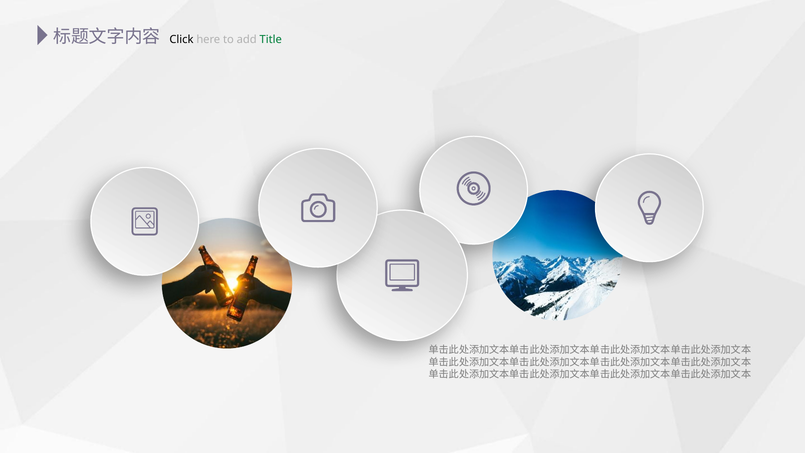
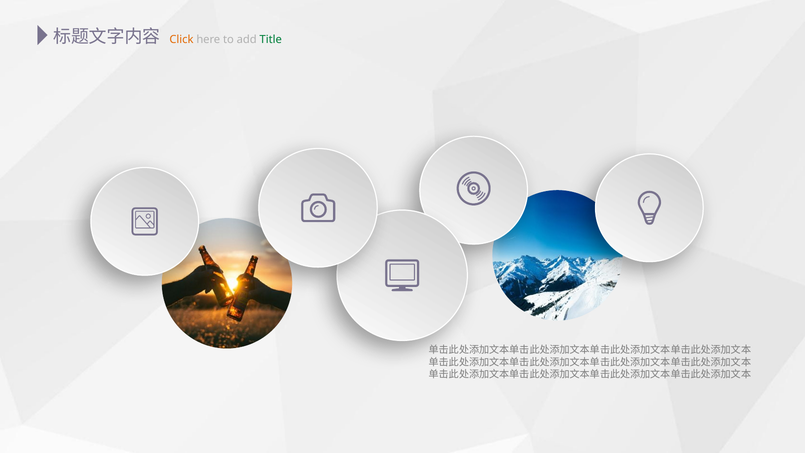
Click colour: black -> orange (181, 40)
